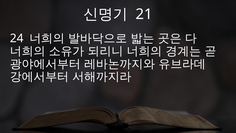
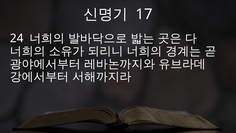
21: 21 -> 17 (144, 14)
